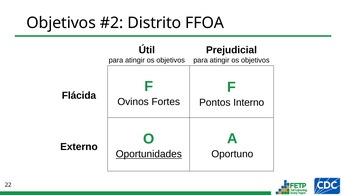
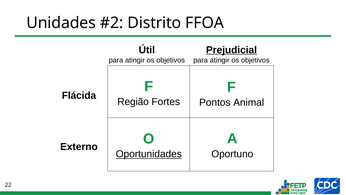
Objetivos: Objetivos -> Unidades (61, 23)
Prejudicial underline: none -> present (231, 50)
Ovinos: Ovinos -> Região (133, 102)
Interno: Interno -> Animal (249, 102)
